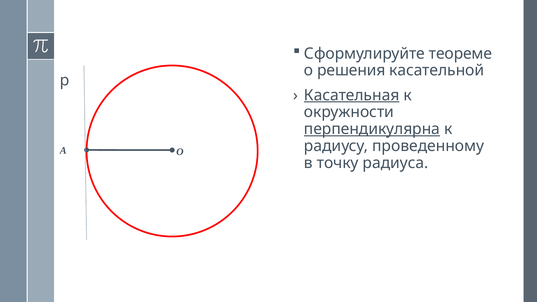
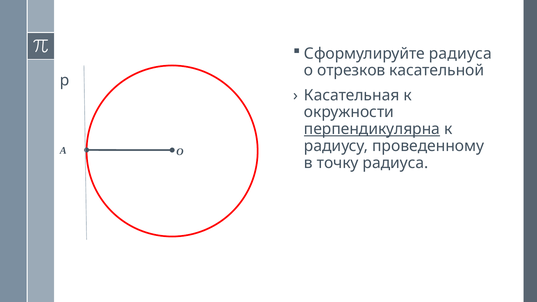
Сформулируйте теореме: теореме -> радиуса (460, 54)
решения: решения -> отрезков (351, 71)
Касательная underline: present -> none (352, 95)
